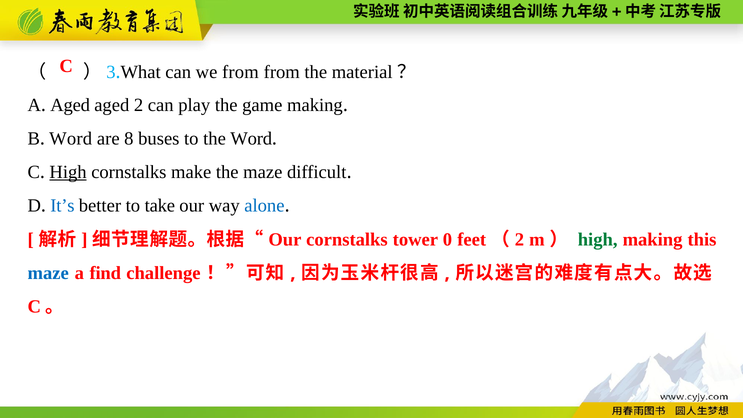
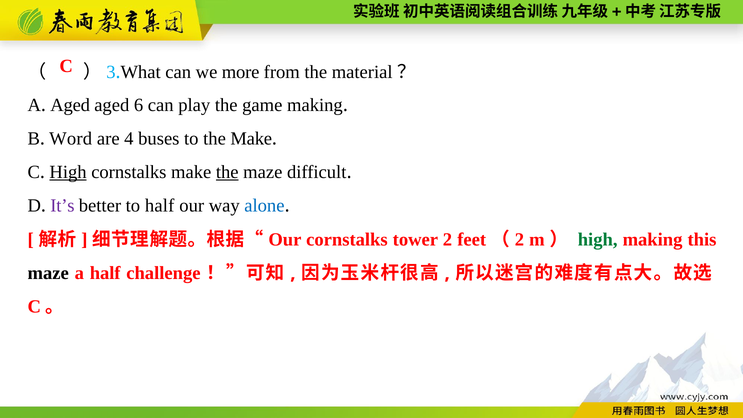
we from: from -> more (241, 72)
aged 2: 2 -> 6 (139, 105)
8: 8 -> 4 (129, 139)
the Word: Word -> Make (251, 139)
the underline: none -> present (227, 172)
It’s colour: blue -> purple (62, 206)
to take: take -> half (160, 206)
tower 0: 0 -> 2 (448, 240)
maze colour: blue -> black (48, 273)
a find: find -> half (105, 273)
